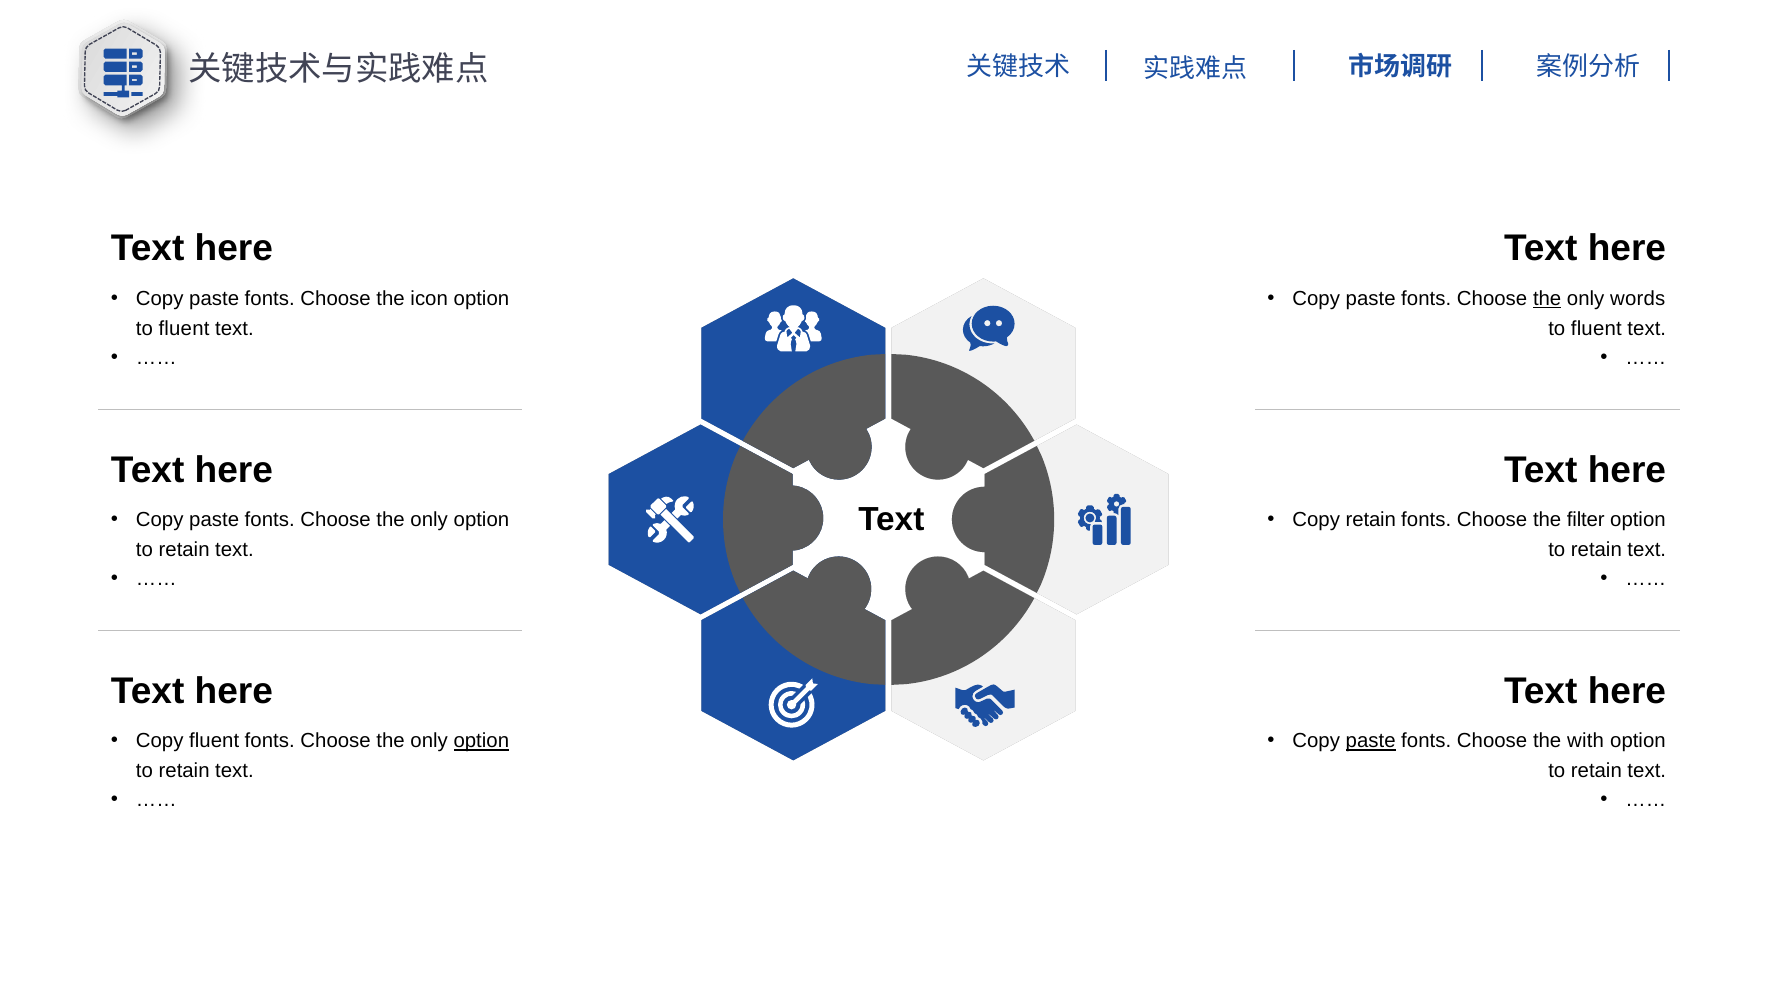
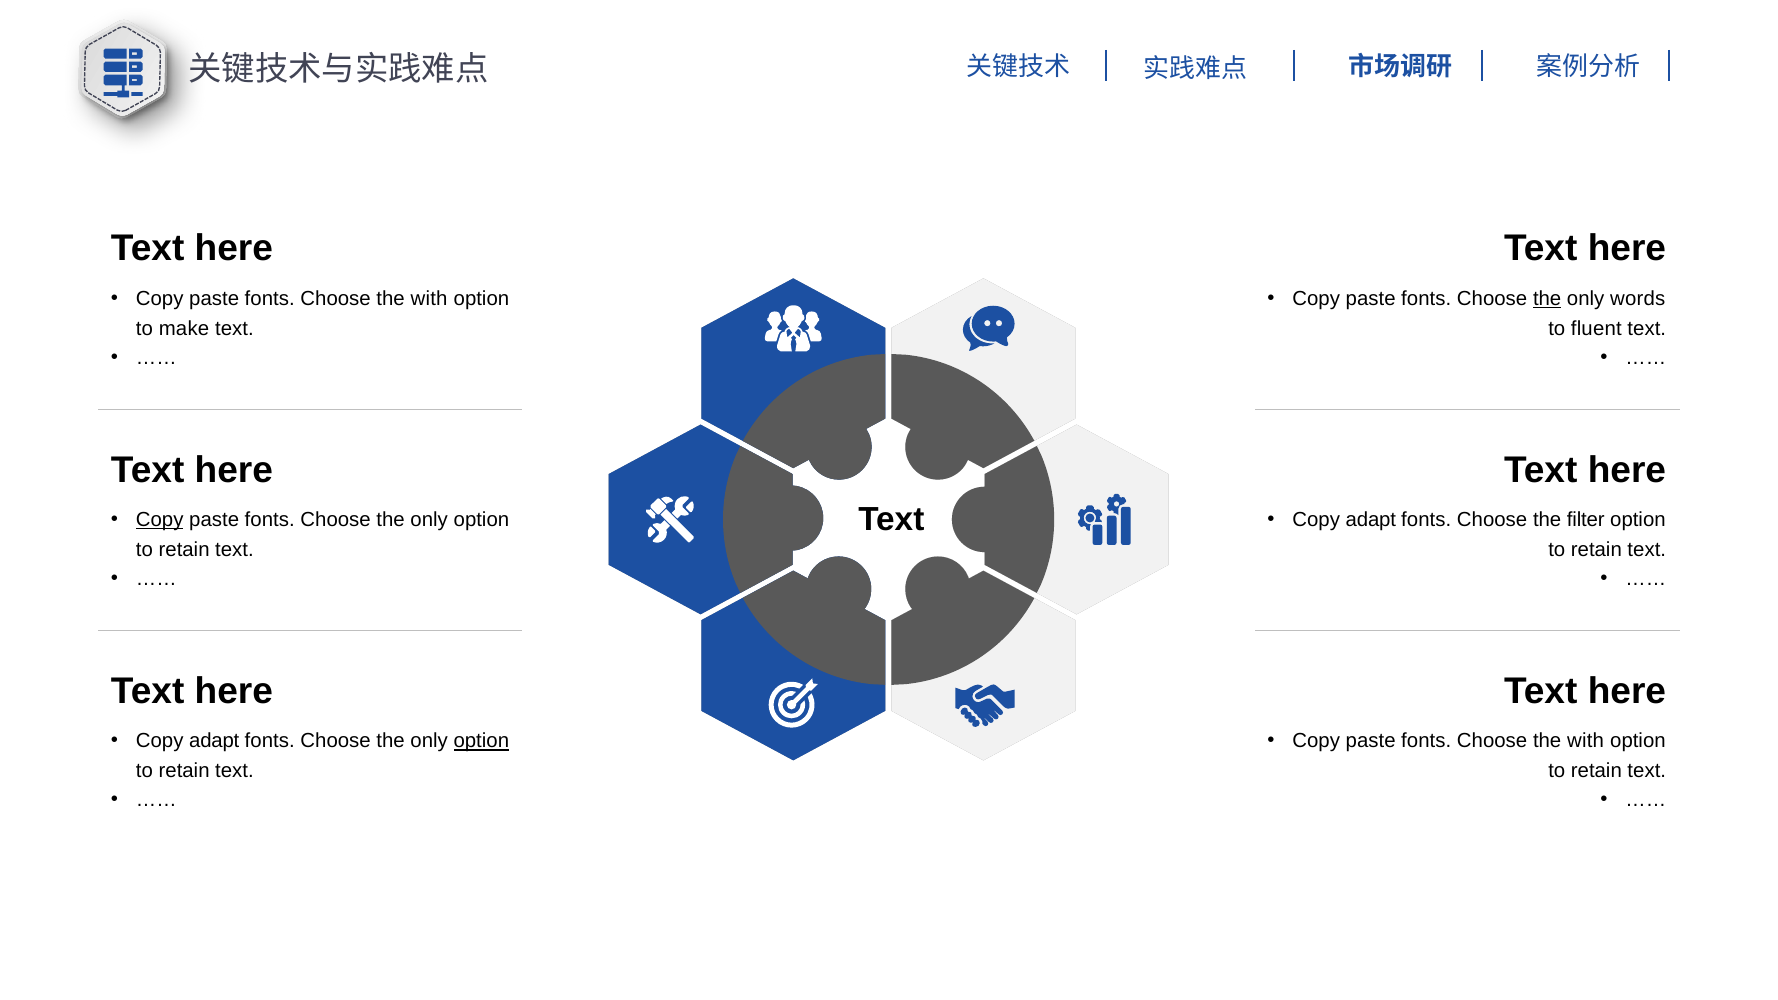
icon: icon -> with (429, 299)
fluent: fluent -> make (184, 328)
Copy underline: none -> present (160, 520)
retain: retain -> adapt (1371, 520)
fluent: fluent -> adapt (214, 741)
paste underline: present -> none (1371, 741)
